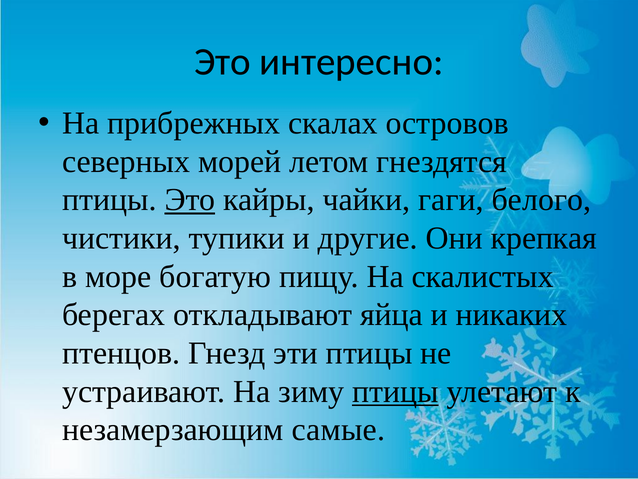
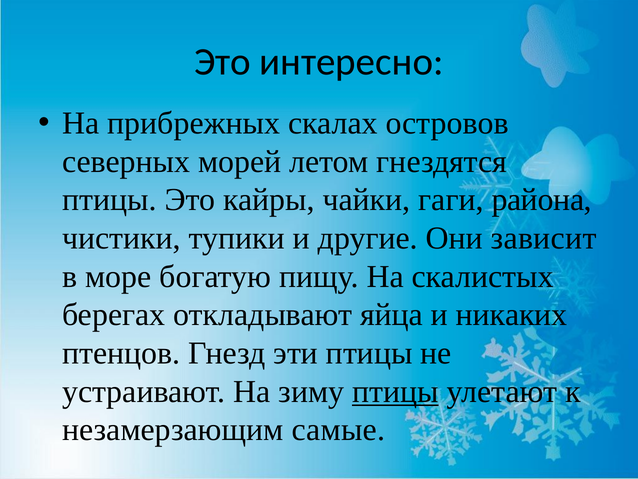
Это underline: present -> none (190, 200)
белого: белого -> района (542, 200)
крепкая: крепкая -> зависит (544, 238)
